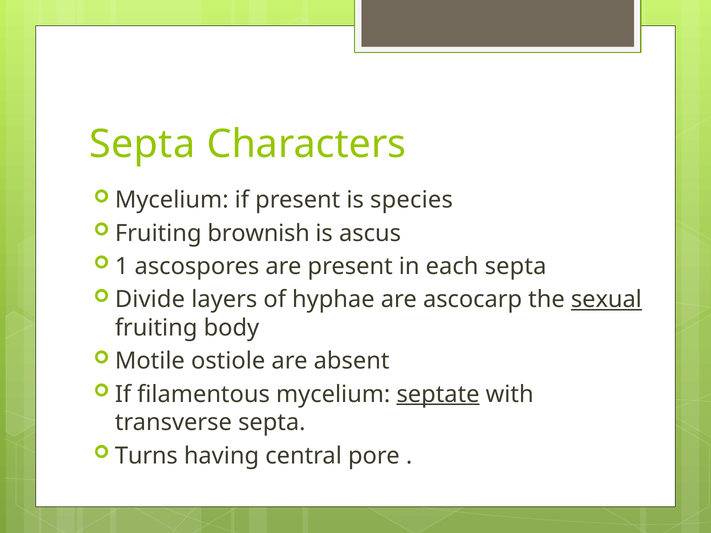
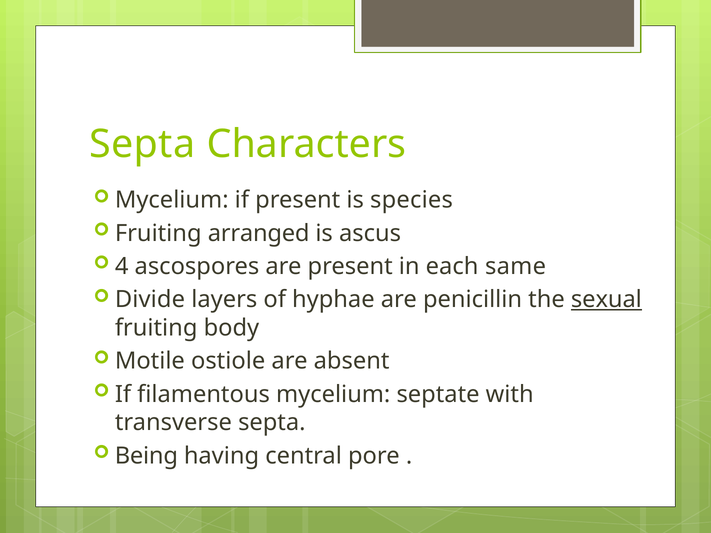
brownish: brownish -> arranged (259, 233)
1: 1 -> 4 (122, 266)
each septa: septa -> same (516, 266)
ascocarp: ascocarp -> penicillin (473, 300)
septate underline: present -> none (438, 394)
Turns: Turns -> Being (146, 456)
